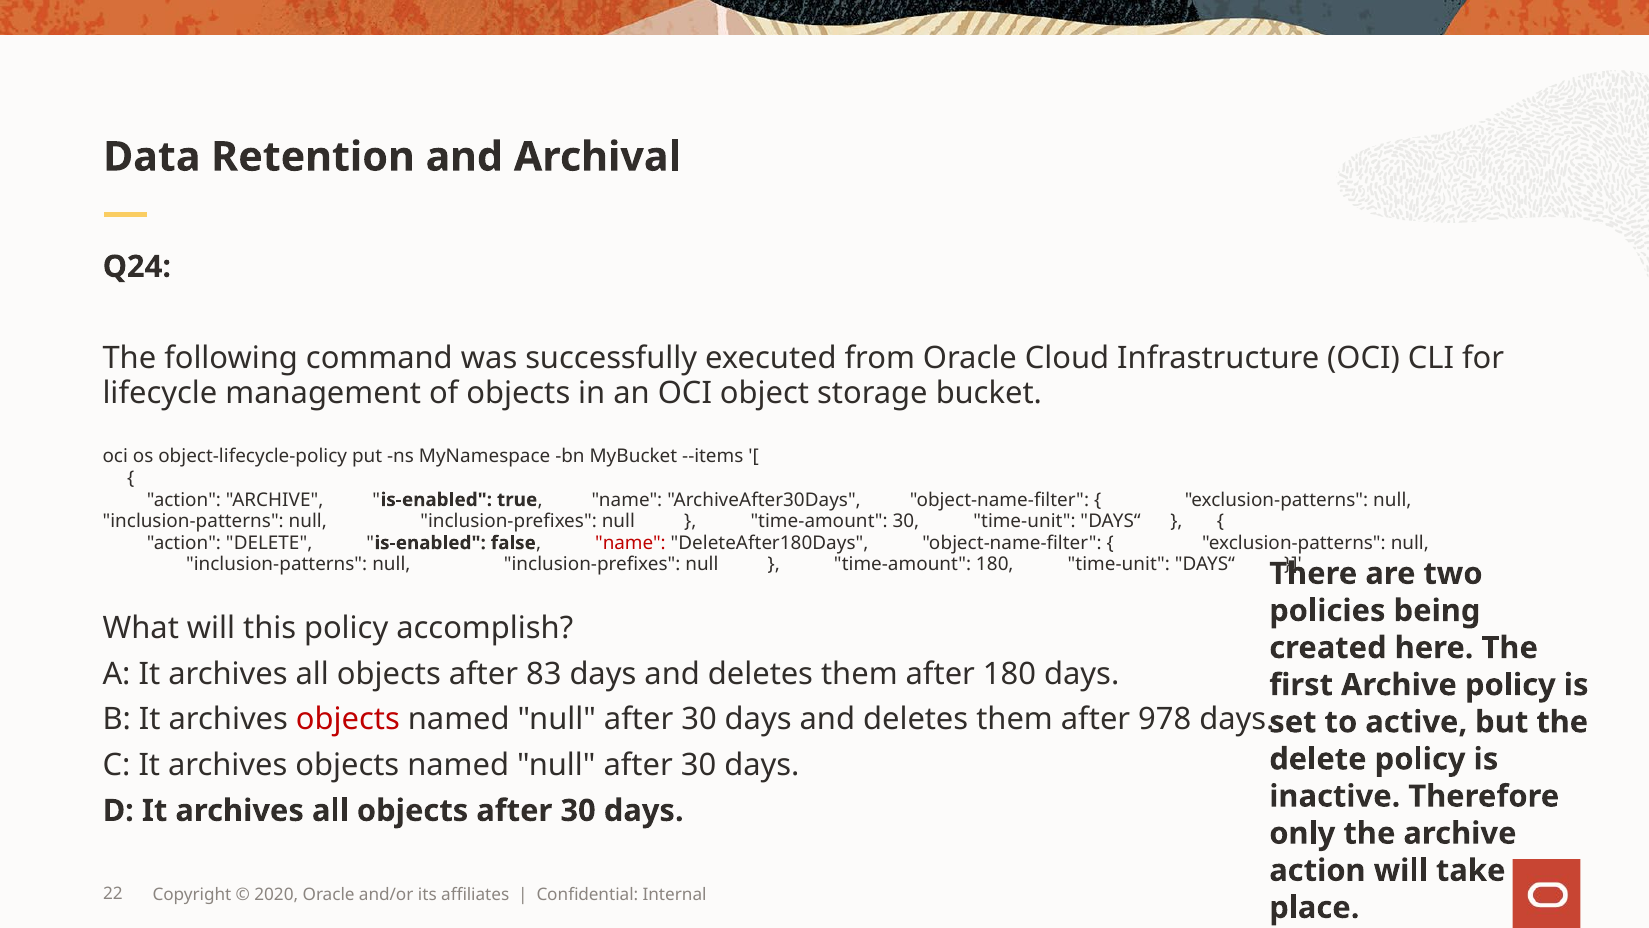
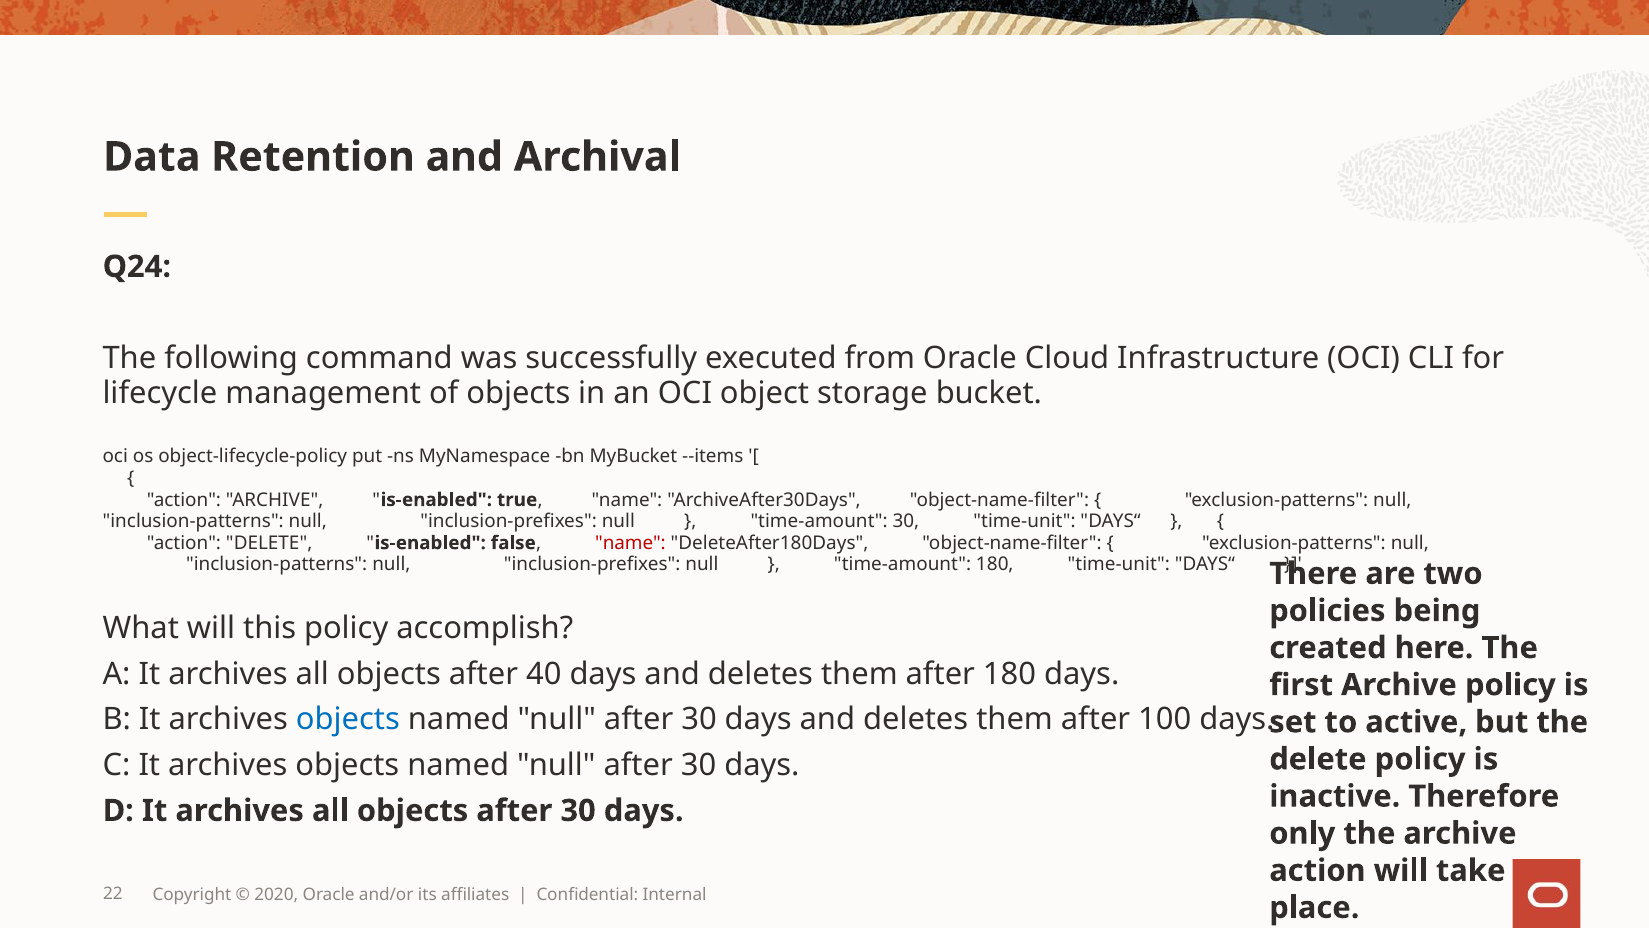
83: 83 -> 40 (544, 674)
objects colour: red -> blue (348, 719)
978: 978 -> 100 (1165, 719)
